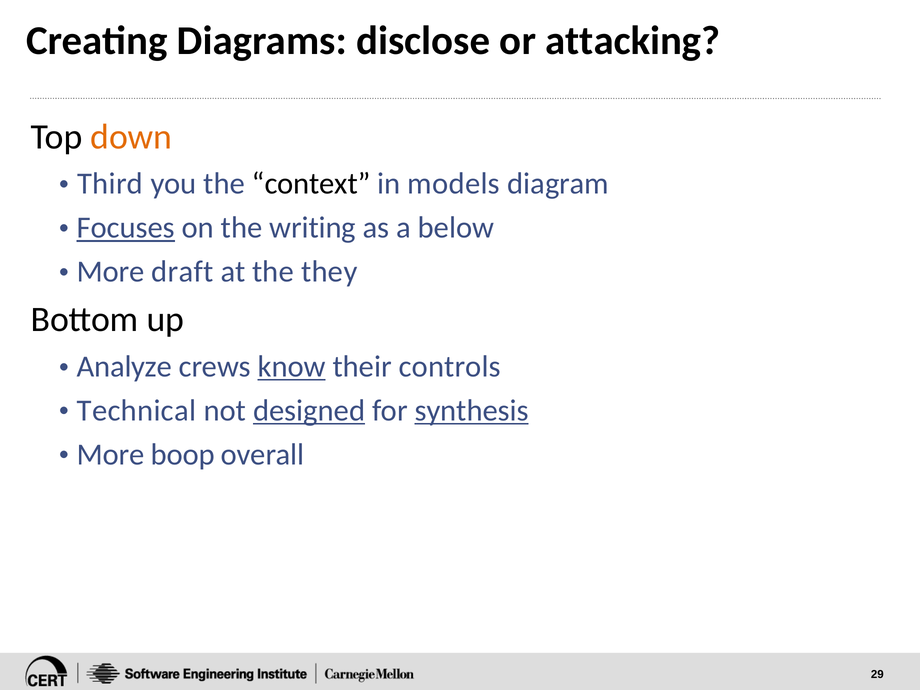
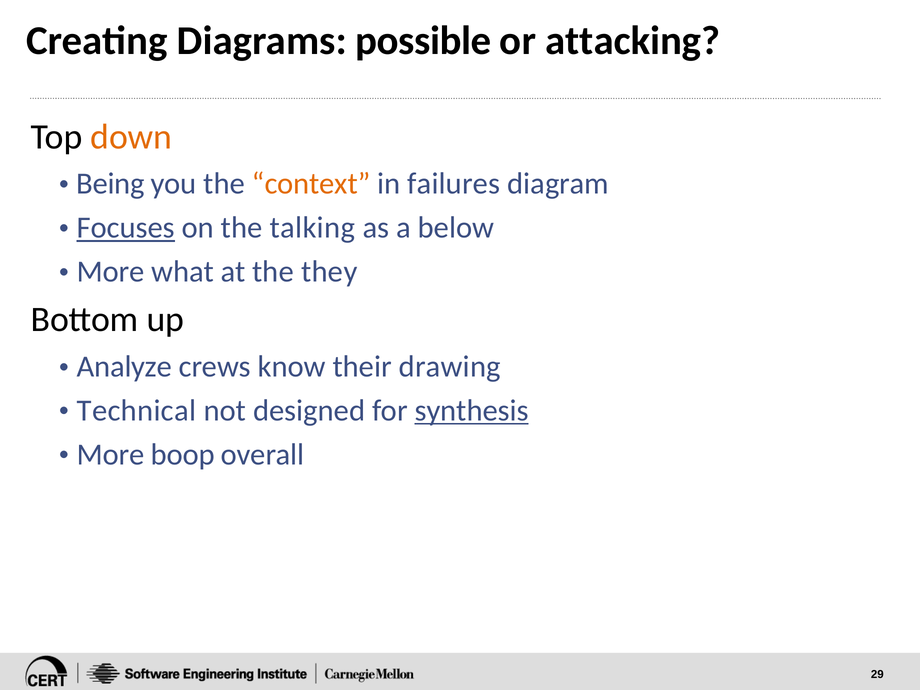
disclose: disclose -> possible (423, 41)
Third: Third -> Being (110, 184)
context colour: black -> orange (311, 184)
models: models -> failures (454, 184)
writing: writing -> talking (312, 228)
draft: draft -> what (183, 272)
know underline: present -> none (292, 367)
controls: controls -> drawing (450, 367)
designed underline: present -> none (309, 411)
